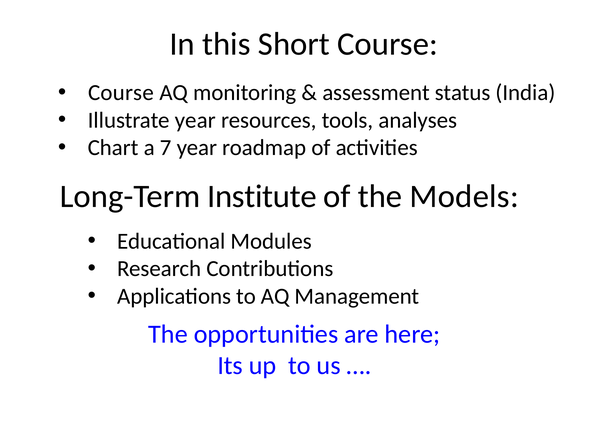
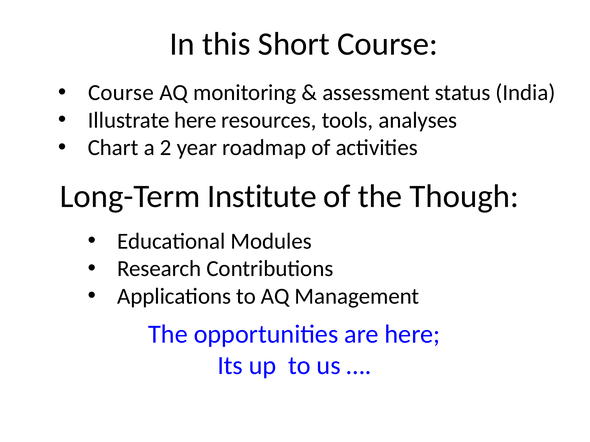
Illustrate year: year -> here (195, 120)
7: 7 -> 2 (166, 148)
Models: Models -> Though (464, 197)
